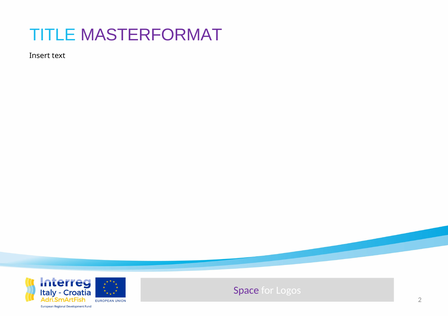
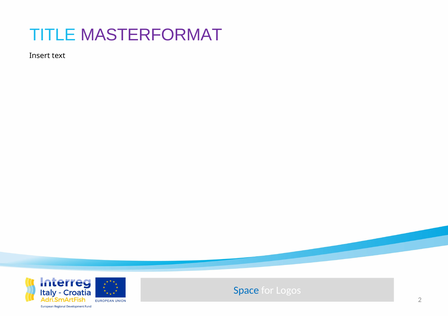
Space colour: purple -> blue (246, 291)
